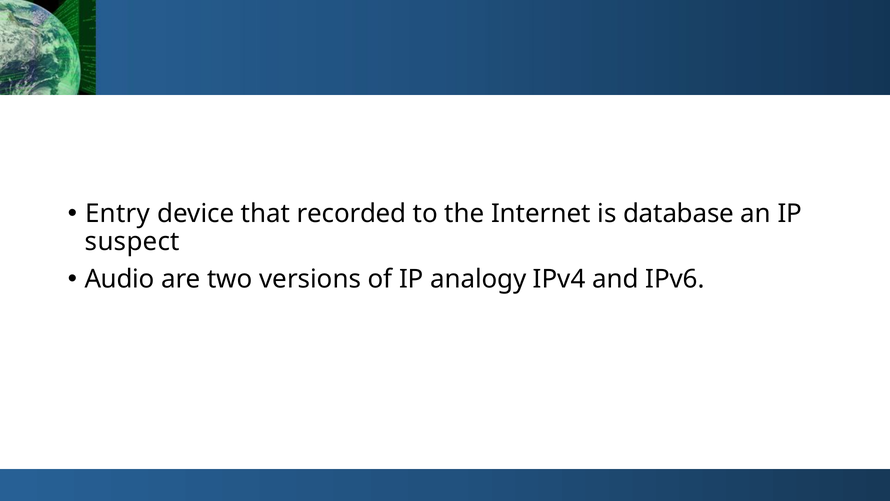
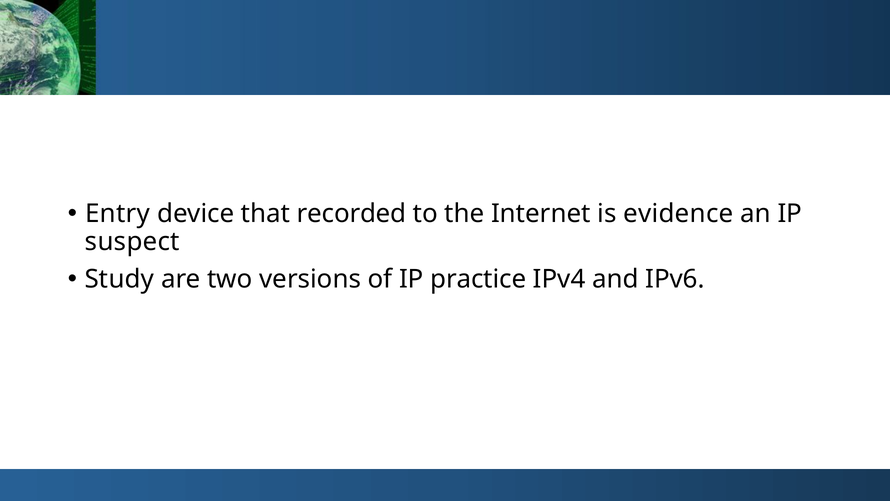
database: database -> evidence (678, 214)
Audio: Audio -> Study (119, 279)
analogy: analogy -> practice (478, 279)
